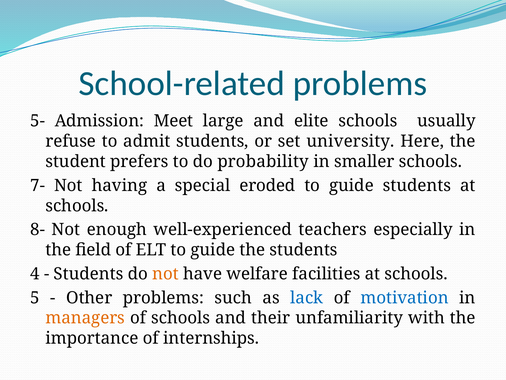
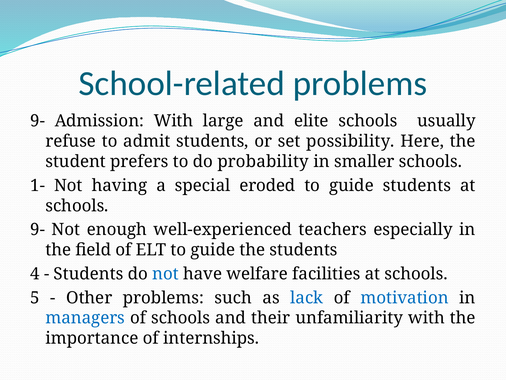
5-: 5- -> 9- (38, 121)
Admission Meet: Meet -> With (174, 121)
university: university -> possibility (350, 141)
7-: 7- -> 1- (38, 185)
8-: 8- -> 9- (38, 229)
not colour: orange -> blue (165, 274)
managers colour: orange -> blue (85, 318)
